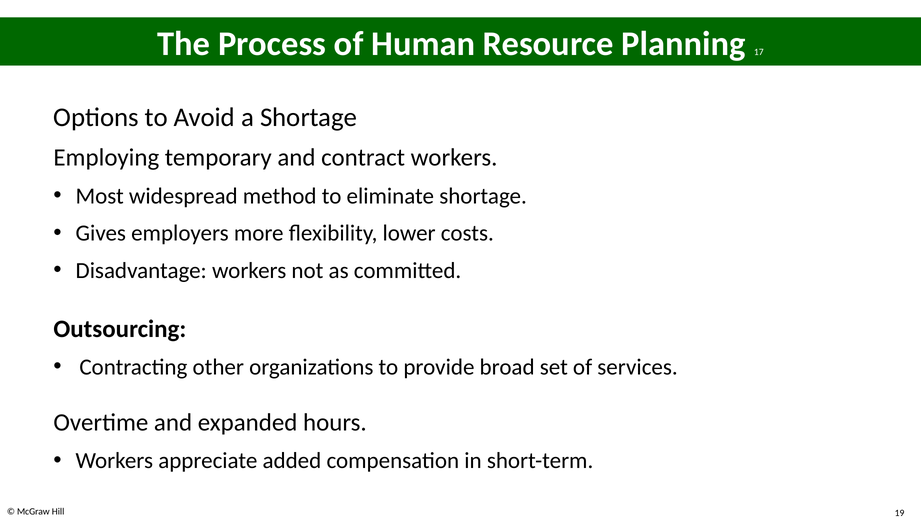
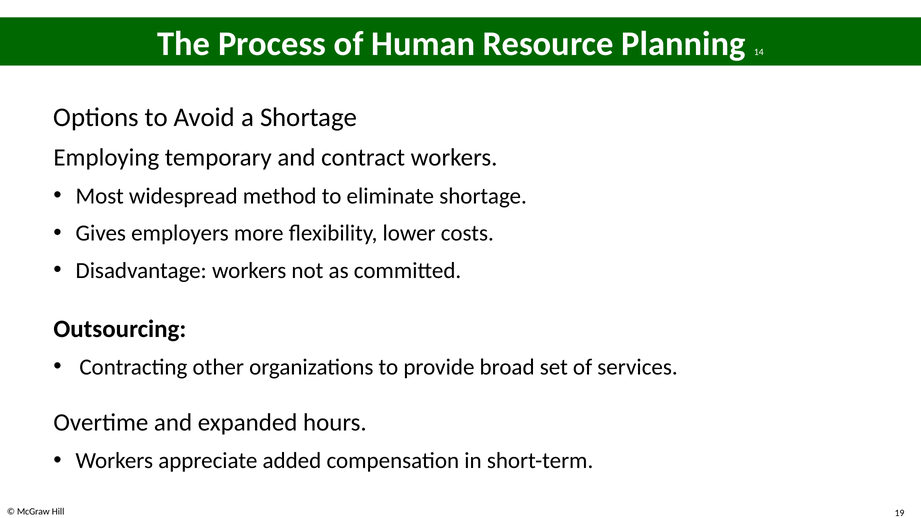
17: 17 -> 14 (759, 52)
